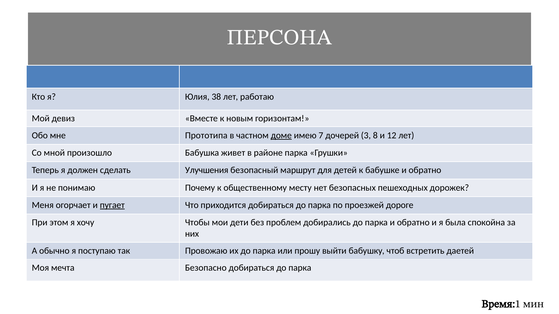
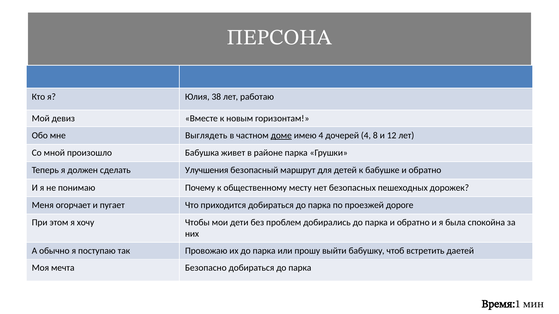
Прототипа: Прототипа -> Выглядеть (206, 136)
имею 7: 7 -> 4 (321, 136)
дочерей 3: 3 -> 4 (366, 136)
пугает underline: present -> none (112, 205)
